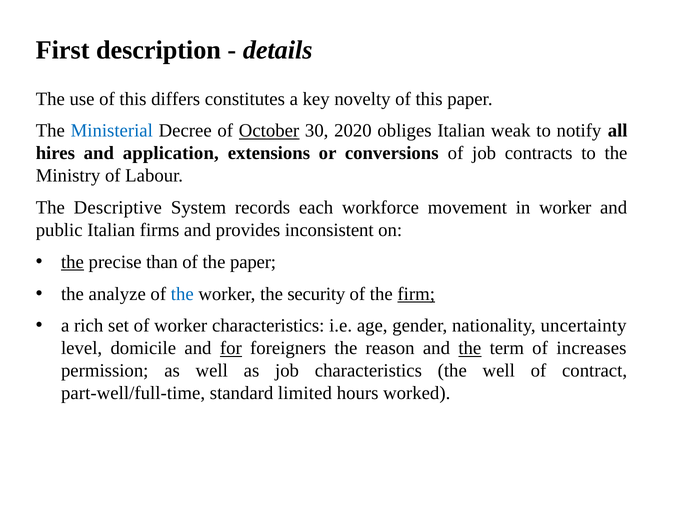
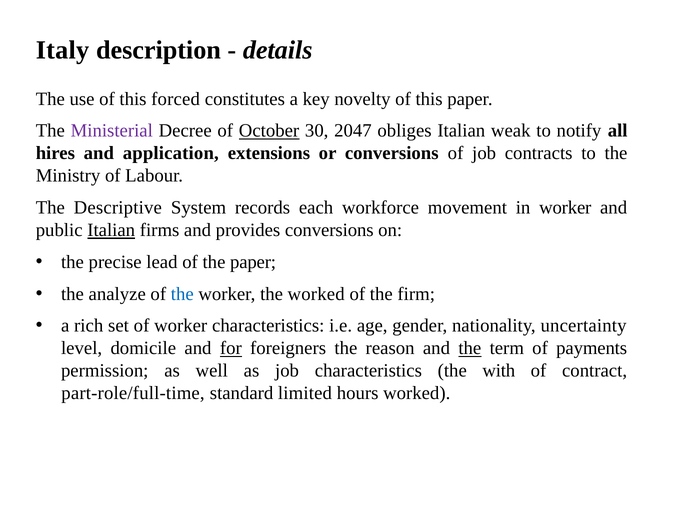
First: First -> Italy (62, 50)
differs: differs -> forced (176, 99)
Ministerial colour: blue -> purple (112, 131)
2020: 2020 -> 2047 (353, 131)
Italian underline: none -> present (111, 230)
provides inconsistent: inconsistent -> conversions (329, 230)
the underline: present -> none (72, 262)
than: than -> lead (162, 262)
the security: security -> worked (316, 294)
firm underline: present -> none (416, 294)
increases: increases -> payments (592, 348)
the well: well -> with (499, 370)
part-well/full-time: part-well/full-time -> part-role/full-time (133, 393)
